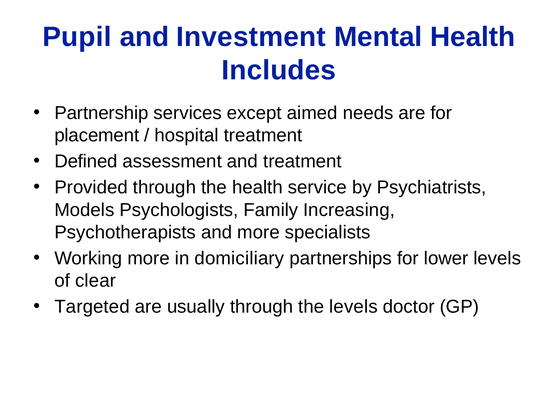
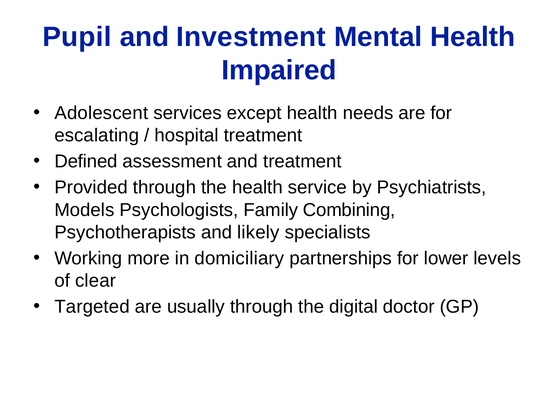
Includes: Includes -> Impaired (279, 70)
Partnership: Partnership -> Adolescent (101, 113)
except aimed: aimed -> health (312, 113)
placement: placement -> escalating (97, 135)
Increasing: Increasing -> Combining (349, 210)
and more: more -> likely (258, 232)
the levels: levels -> digital (354, 306)
